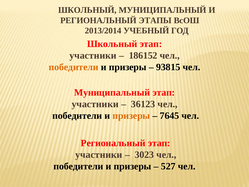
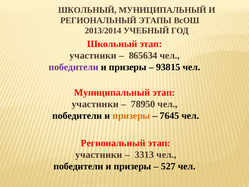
186152: 186152 -> 865634 (143, 55)
победители colour: orange -> purple (74, 67)
36123: 36123 -> 78950 (143, 104)
3023: 3023 -> 3313 (144, 154)
